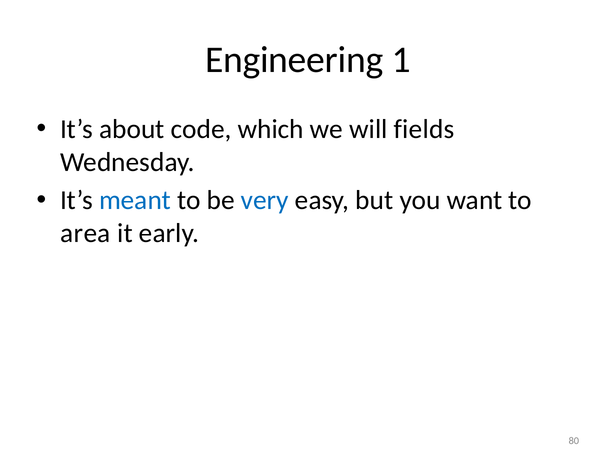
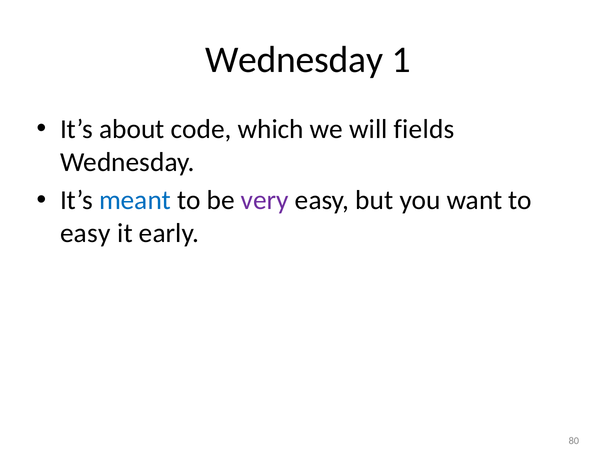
Engineering: Engineering -> Wednesday (294, 60)
very colour: blue -> purple (265, 200)
area: area -> easy (85, 233)
